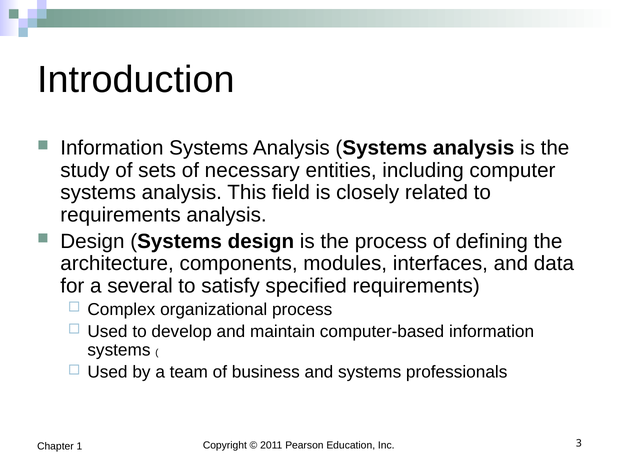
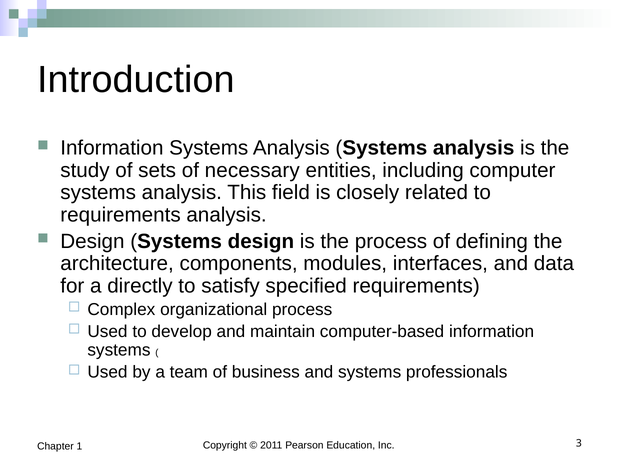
several: several -> directly (140, 286)
